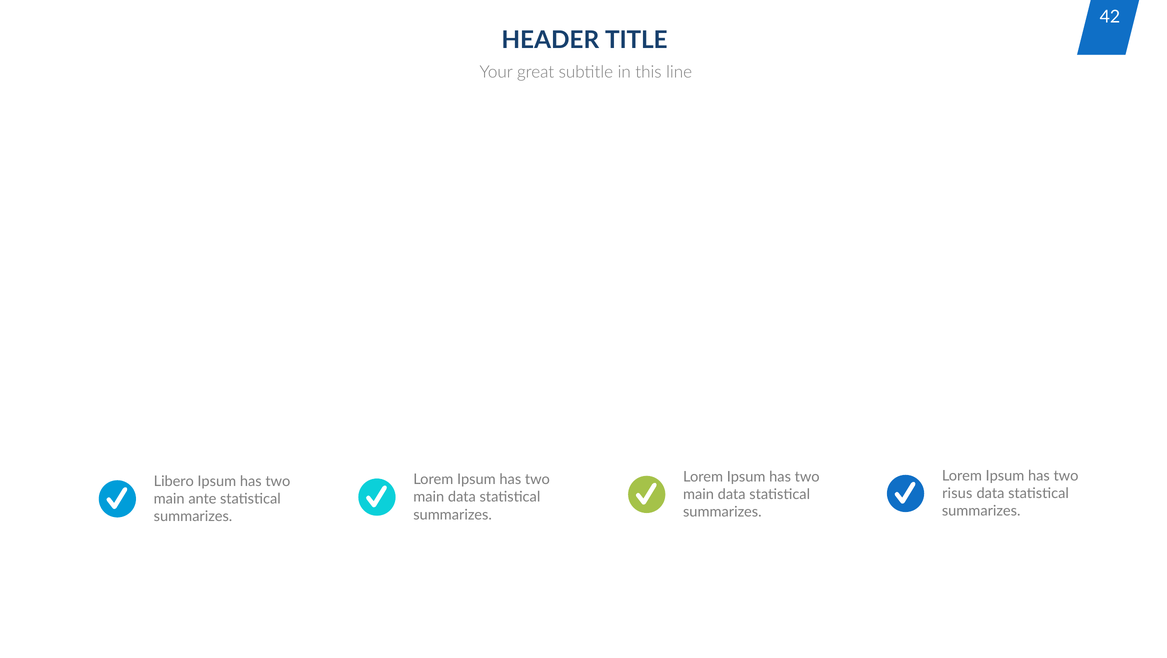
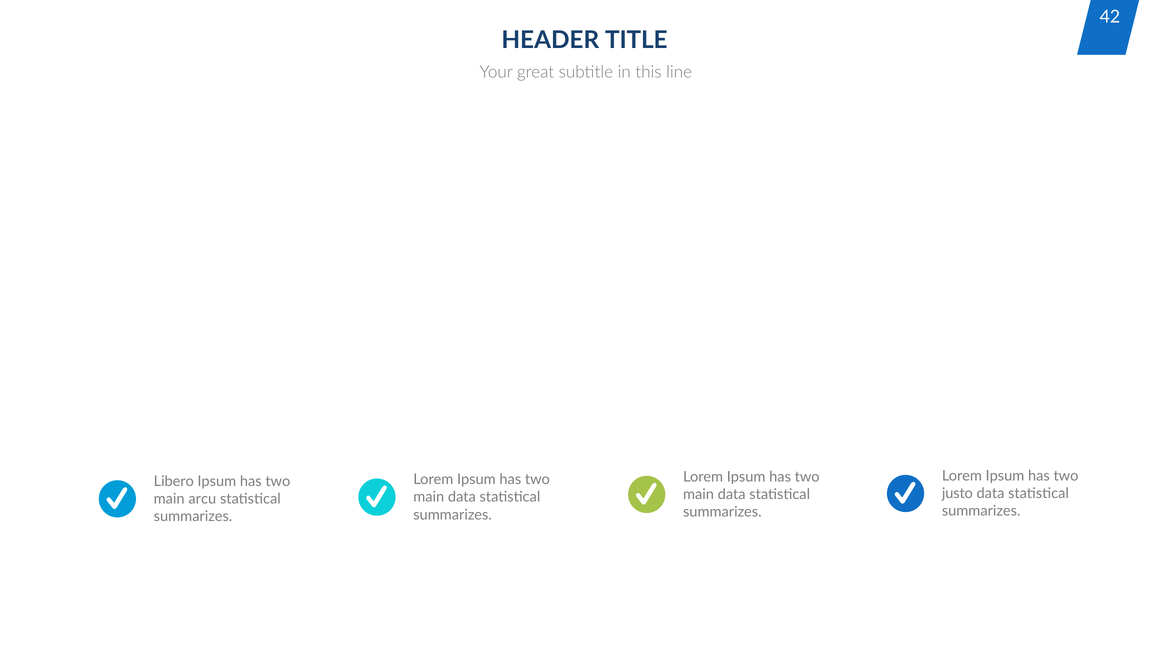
risus: risus -> justo (957, 494)
ante: ante -> arcu (202, 499)
